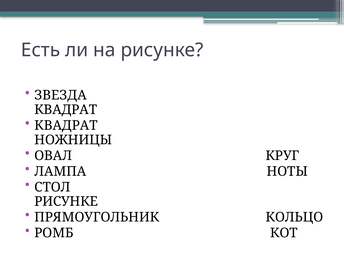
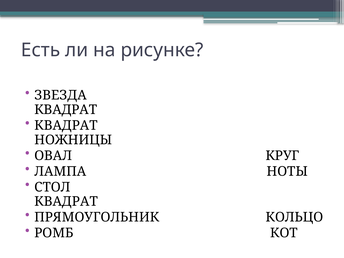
РИСУНКЕ: РИСУНКЕ -> КВАДРАТ (66, 202)
